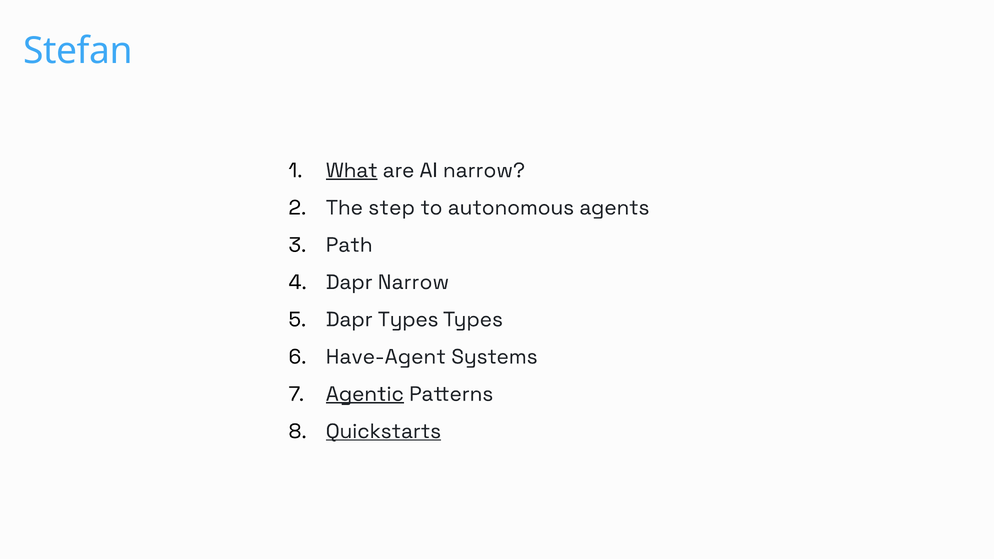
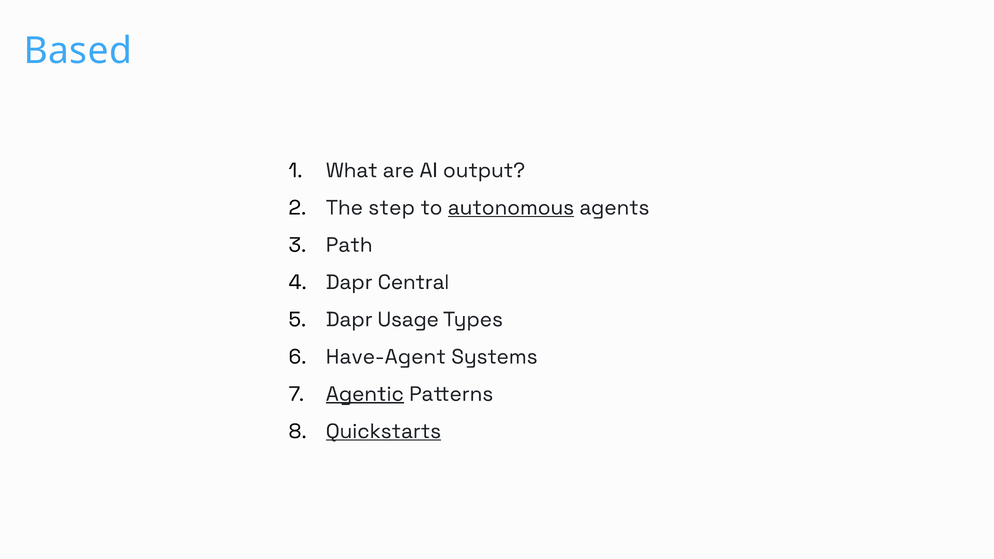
Stefan: Stefan -> Based (78, 51)
What underline: present -> none (352, 170)
AI narrow: narrow -> output (484, 170)
autonomous underline: none -> present (511, 208)
Dapr Narrow: Narrow -> Central (414, 282)
Dapr Types: Types -> Usage (408, 319)
